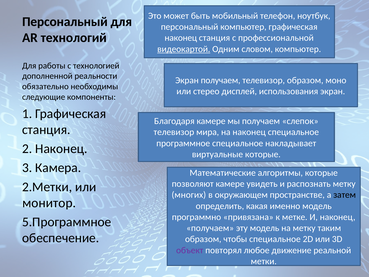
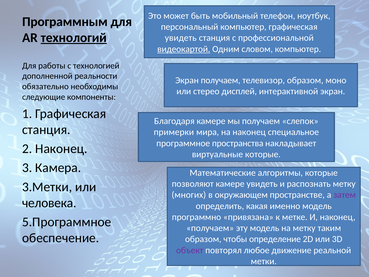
Персональный: Персональный -> Программным (65, 22)
технологий underline: none -> present (74, 38)
наконец: наконец -> увидеть (181, 38)
использования: использования -> интерактивной (289, 91)
телевизор: телевизор -> примерки (174, 132)
программное специальное: специальное -> пространства (238, 143)
2.Метки: 2.Метки -> 3.Метки (47, 187)
затем colour: black -> purple (345, 195)
монитор: монитор -> человека (49, 203)
чтобы специальное: специальное -> определение (275, 239)
